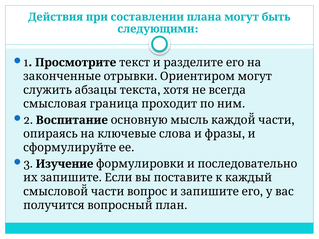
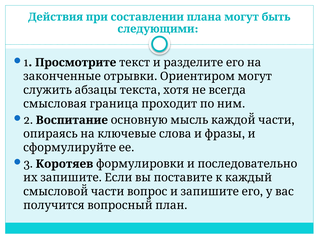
Изучение: Изучение -> Коротяев (64, 164)
